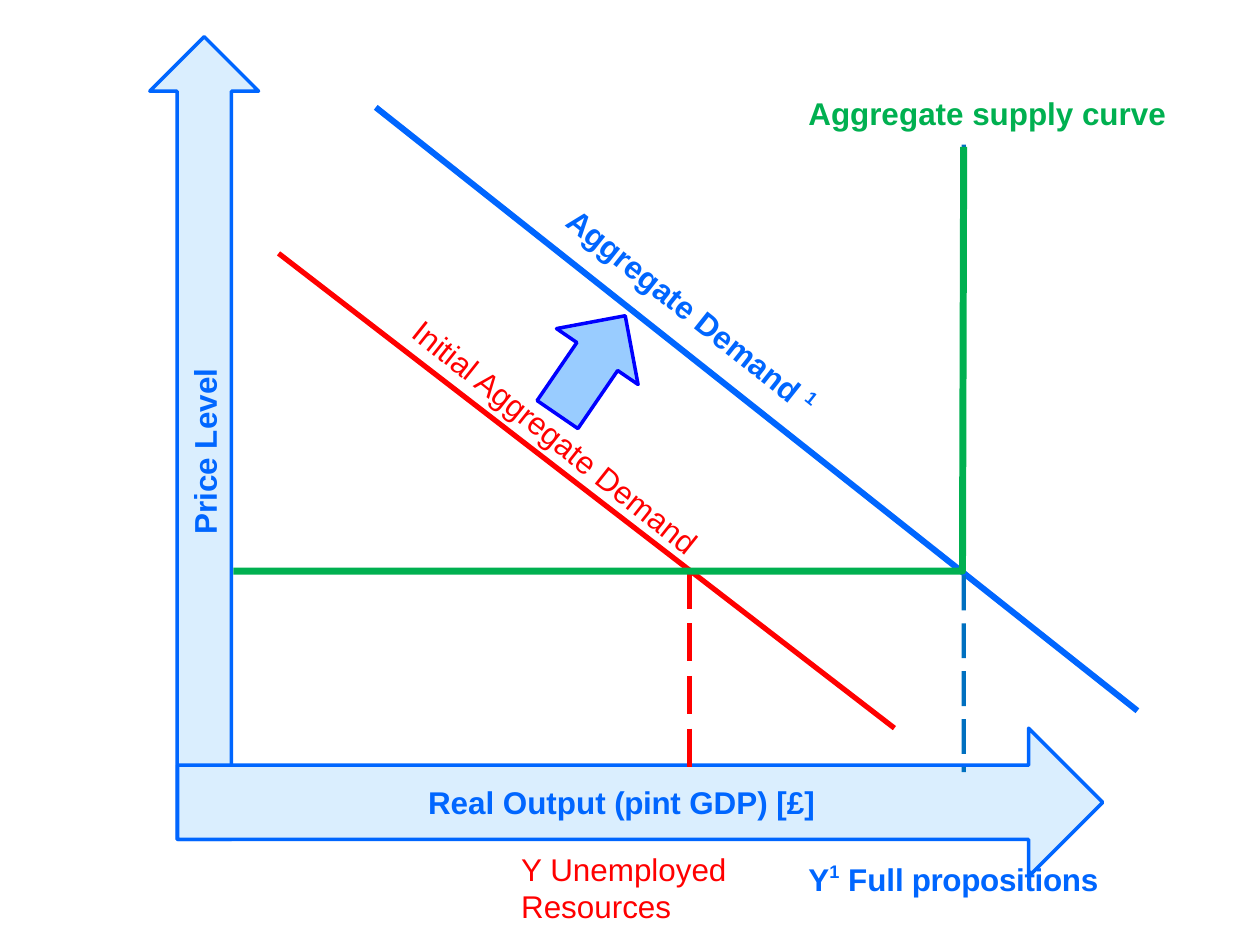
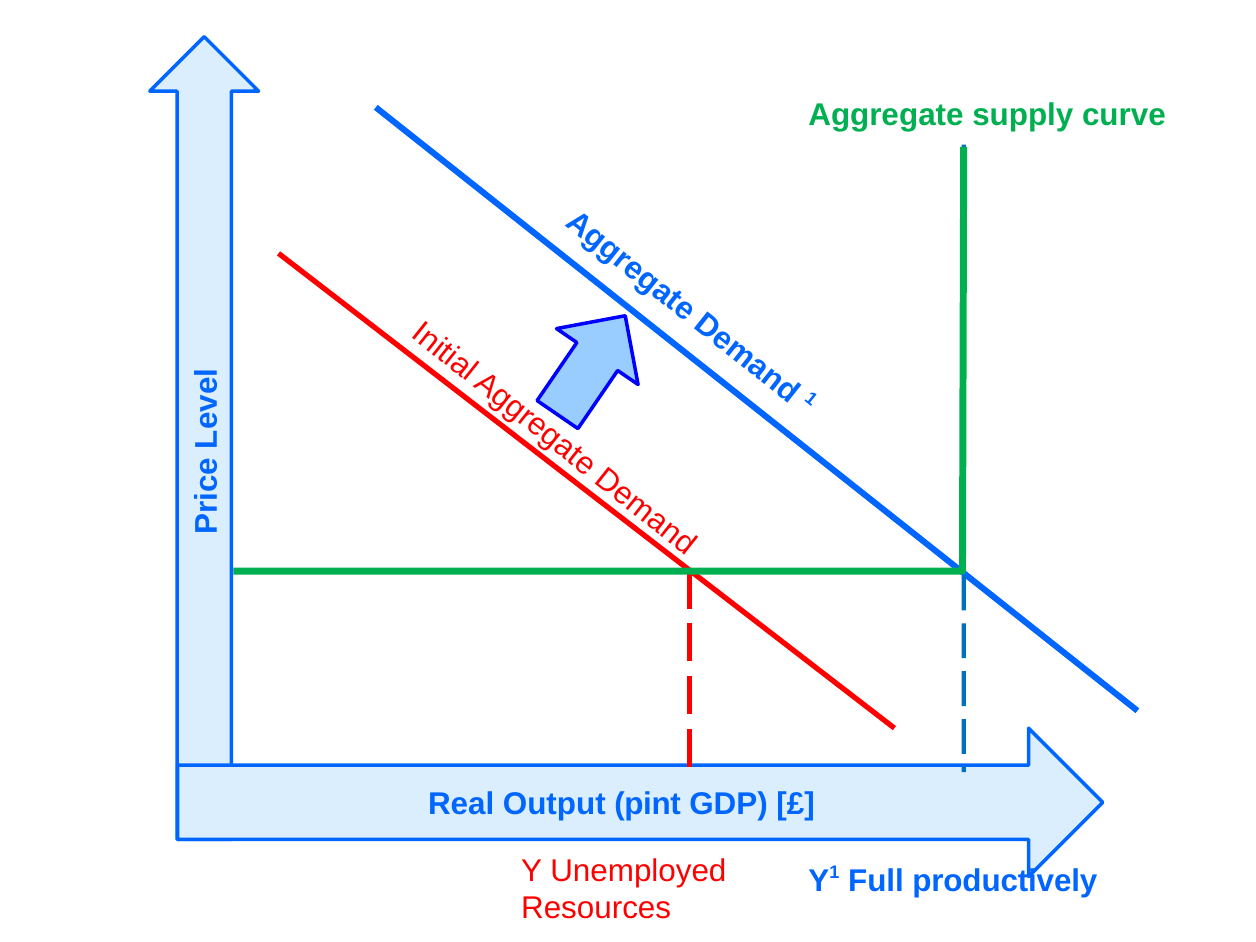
propositions: propositions -> productively (1005, 881)
